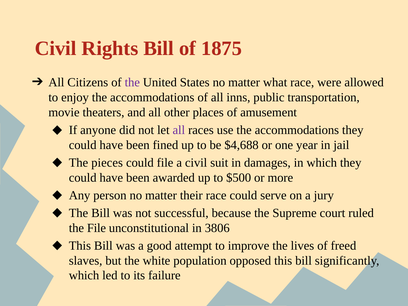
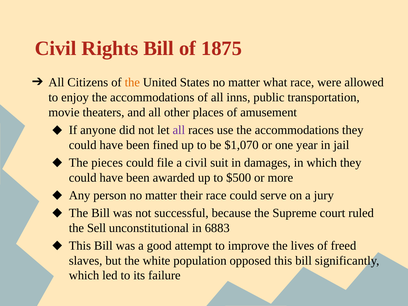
the colour: purple -> orange (132, 82)
$4,688: $4,688 -> $1,070 (242, 145)
the File: File -> Sell (97, 228)
3806: 3806 -> 6883 (217, 228)
